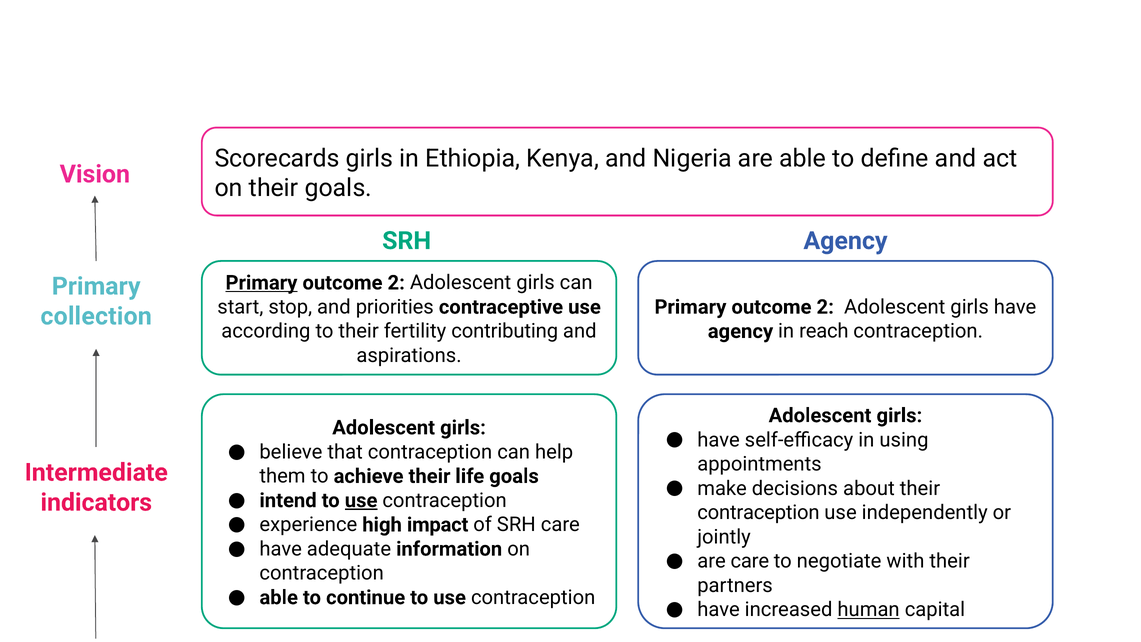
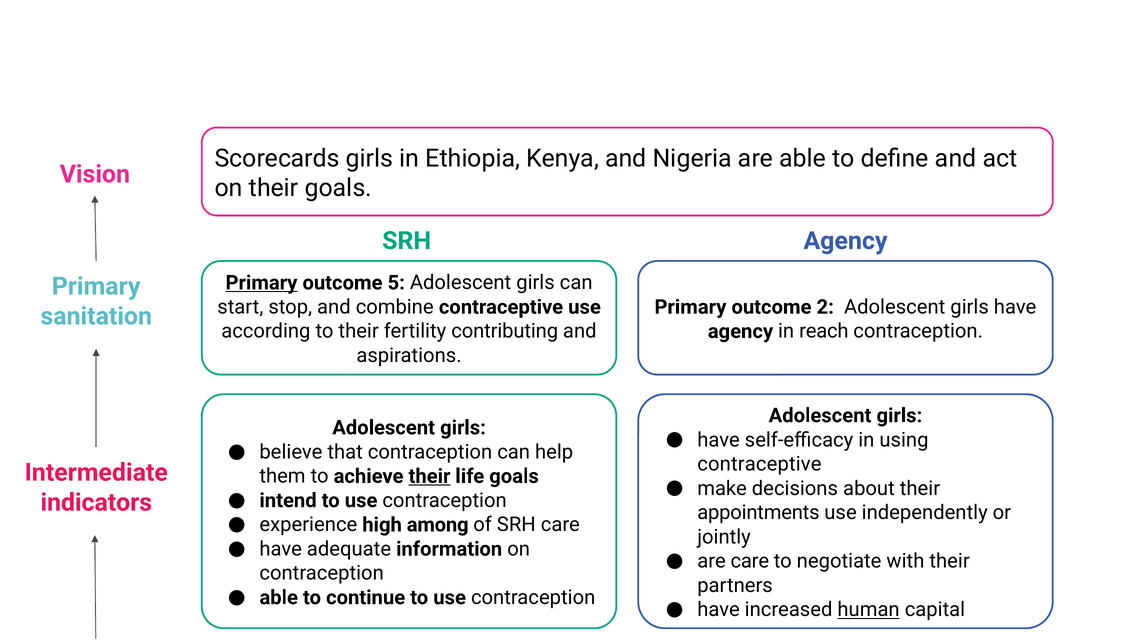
2: 2 -> 5 (396, 283)
priorities: priorities -> combine (395, 307)
collection: collection -> sanitation (96, 316)
appointments: appointments -> contraceptive (759, 464)
their underline: none -> present (429, 476)
use underline: present -> none (361, 500)
contraception: contraception -> appointments (758, 512)
impact: impact -> among (438, 525)
